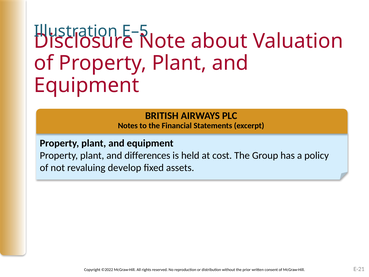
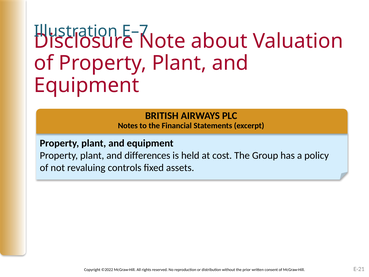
E–5: E–5 -> E–7 (135, 31)
develop: develop -> controls (125, 168)
